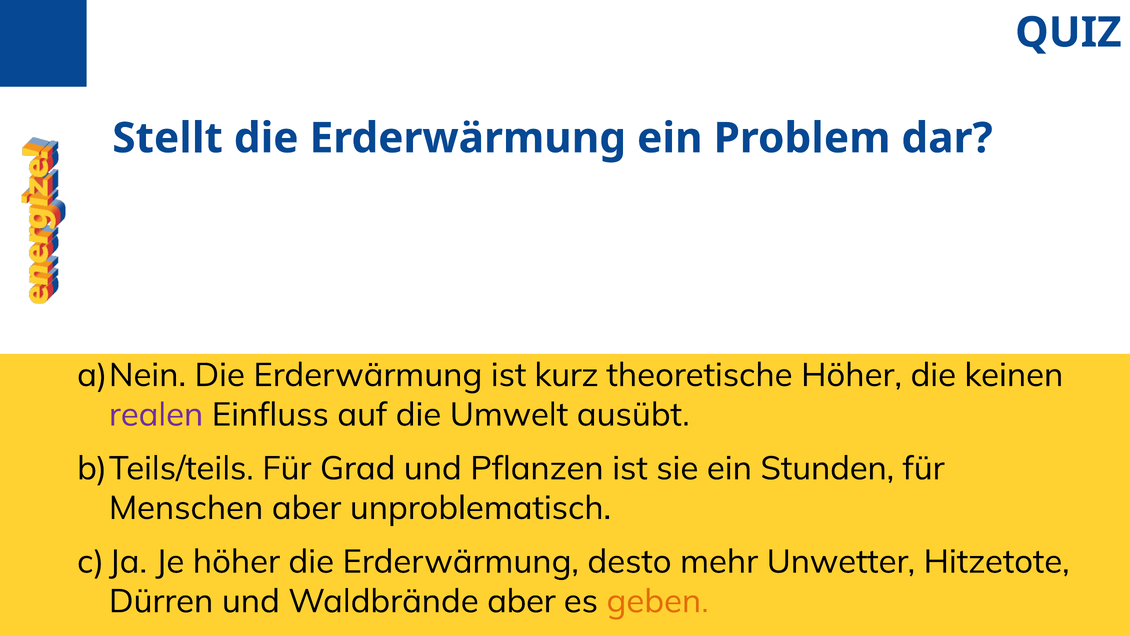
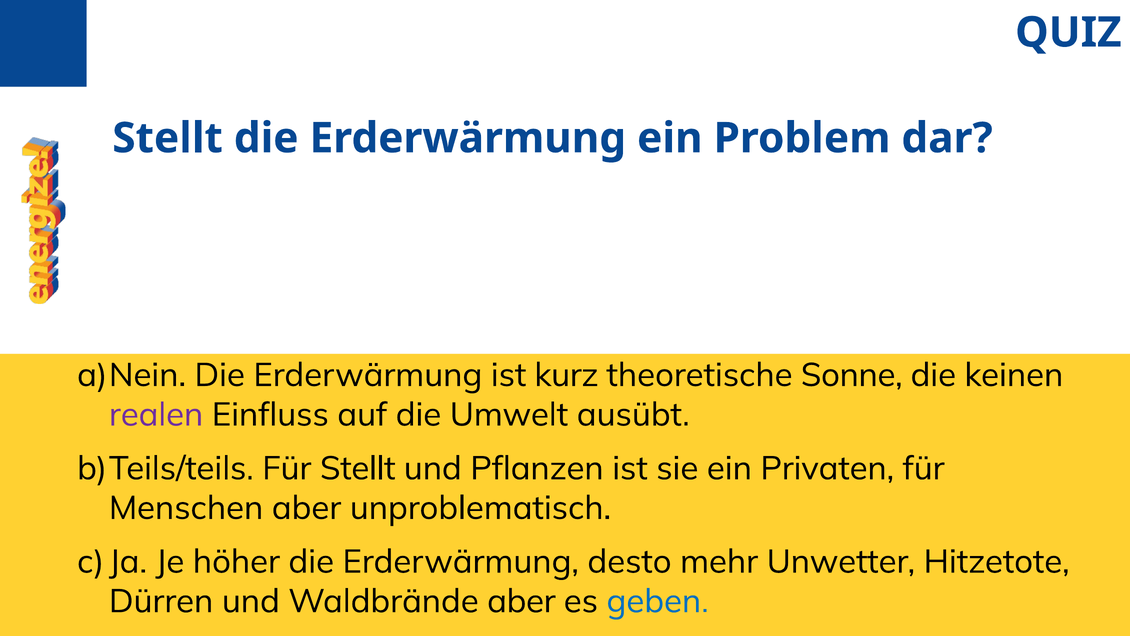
theoretische Höher: Höher -> Sonne (852, 375)
Für Grad: Grad -> Stellt (358, 468)
Stunden: Stunden -> Privaten (827, 468)
geben colour: orange -> blue (658, 601)
